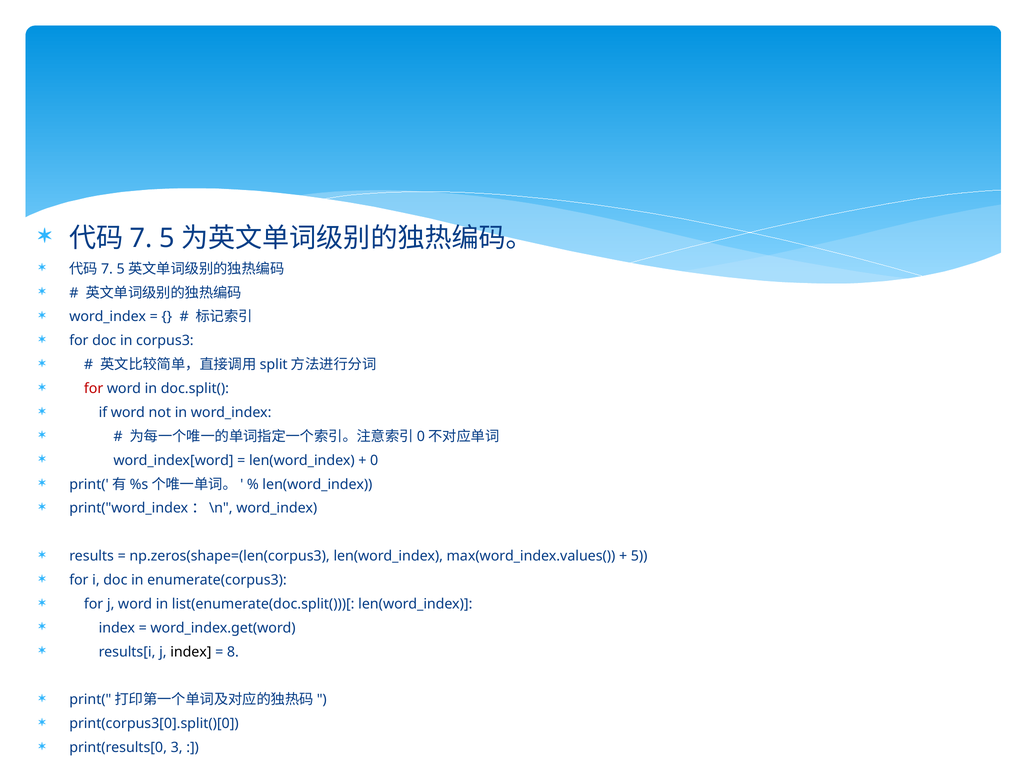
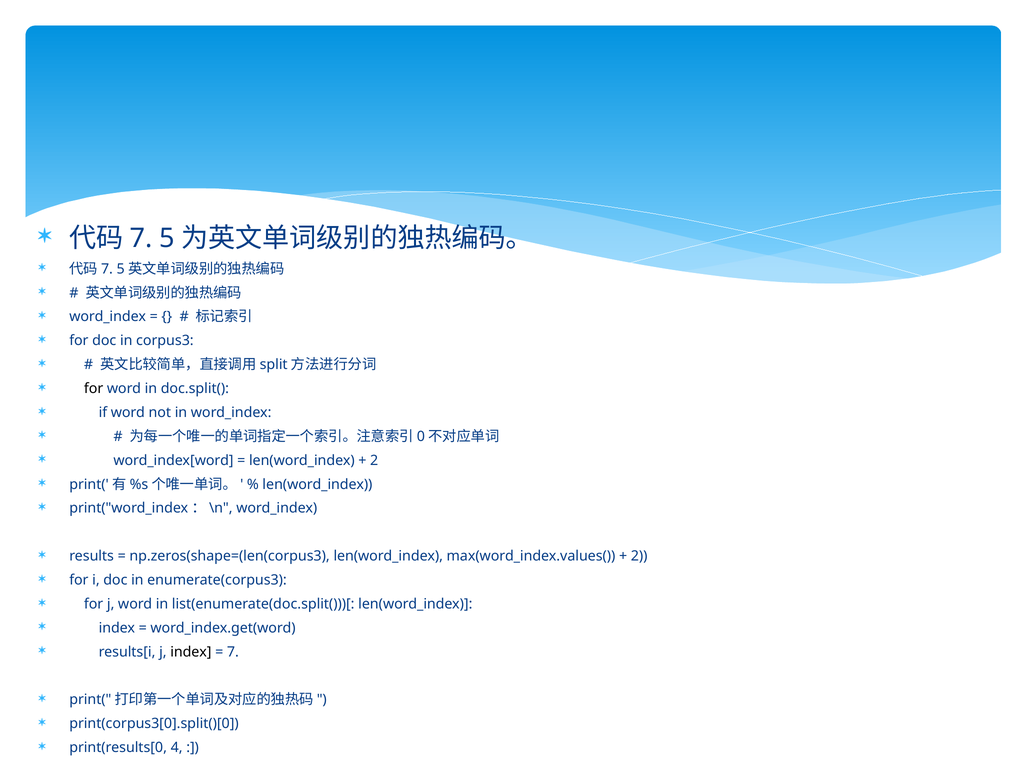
for colour: red -> black (94, 389)
0: 0 -> 2 (374, 461)
5: 5 -> 2 (639, 557)
8: 8 -> 7 (233, 652)
3: 3 -> 4 (177, 748)
